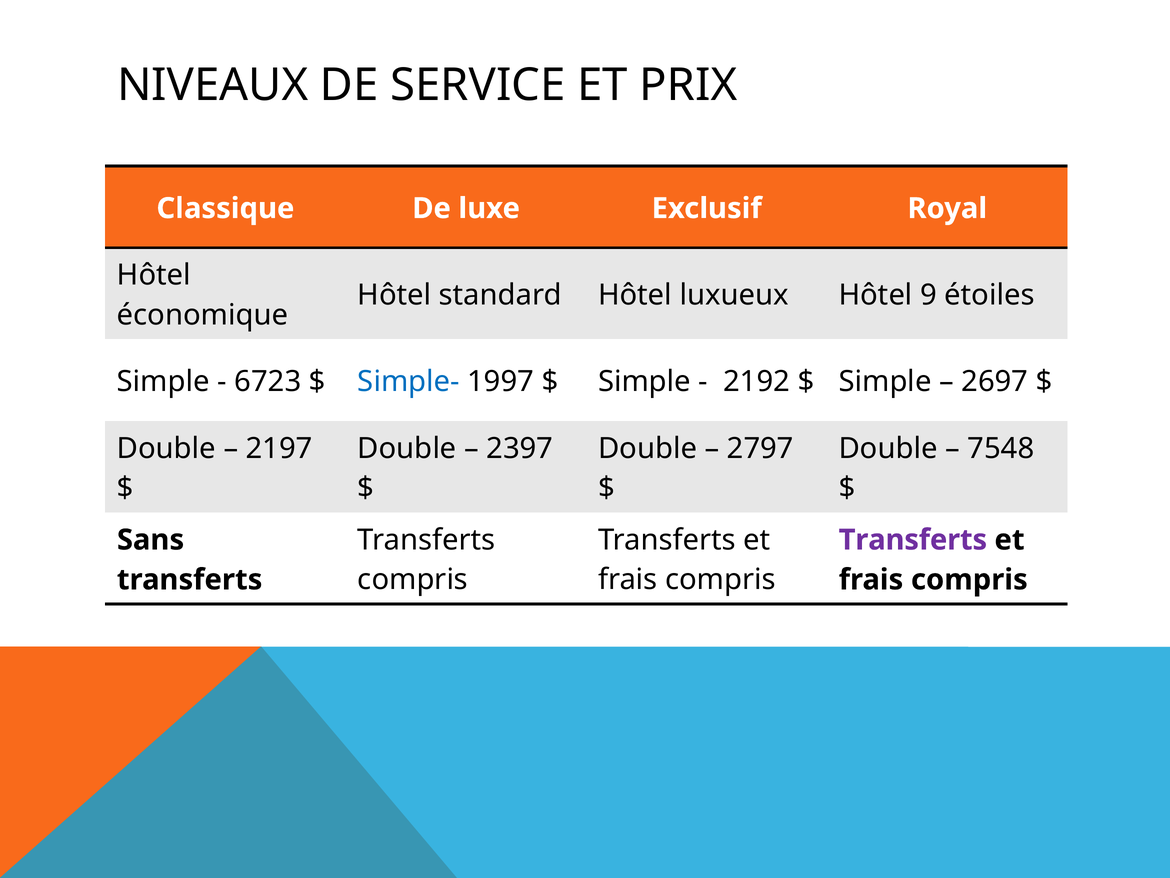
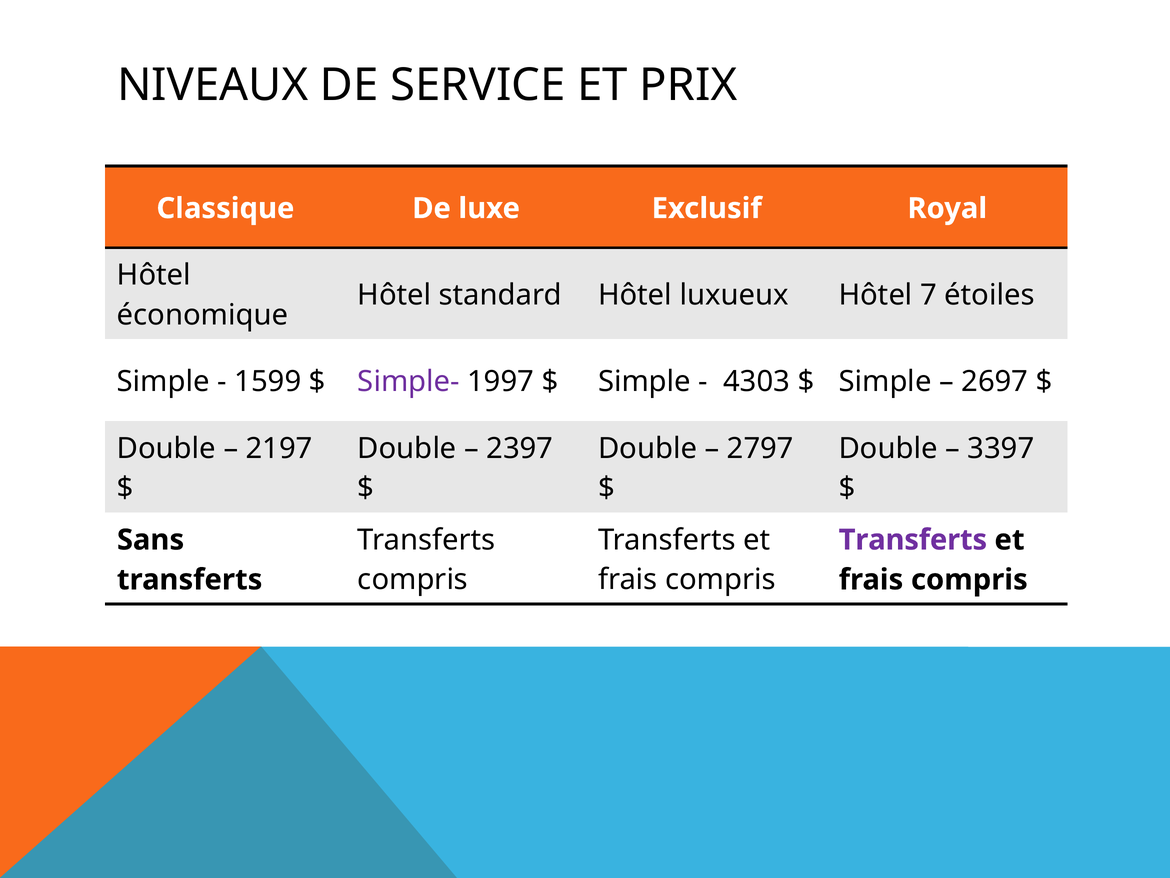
9: 9 -> 7 (928, 295)
6723: 6723 -> 1599 (268, 382)
Simple- colour: blue -> purple (409, 382)
2192: 2192 -> 4303 (757, 382)
7548: 7548 -> 3397 (1001, 448)
